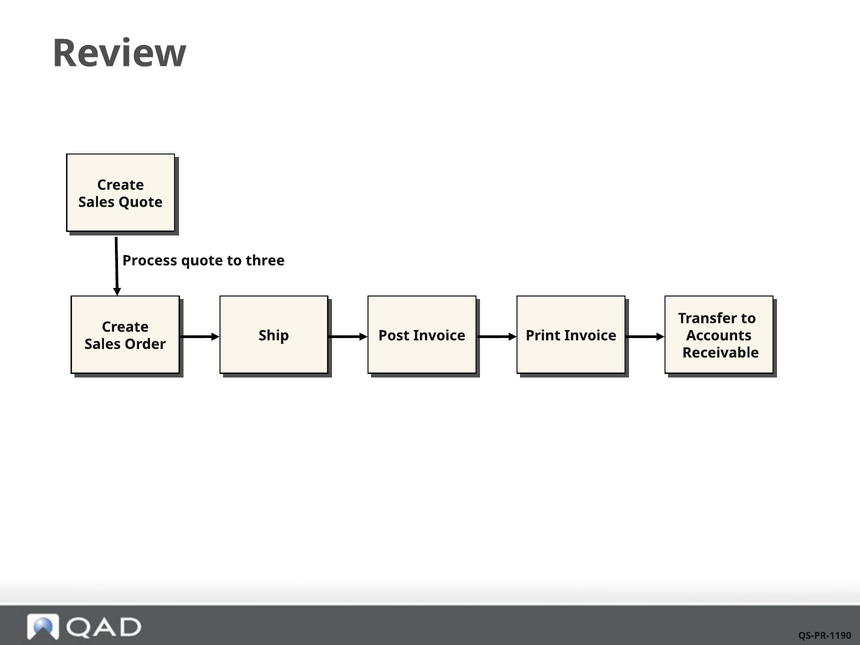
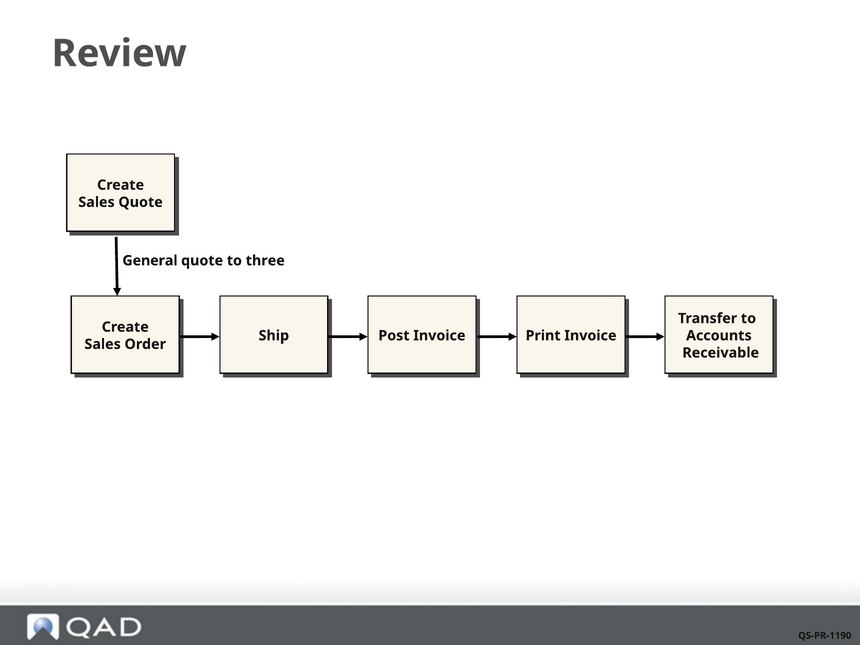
Process: Process -> General (150, 261)
